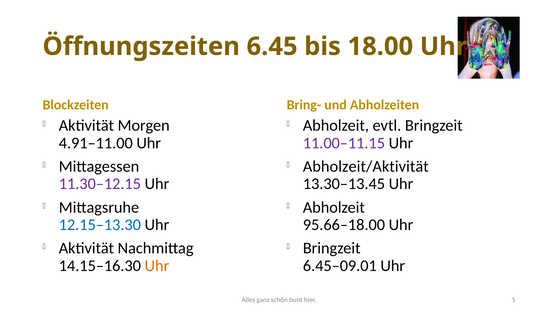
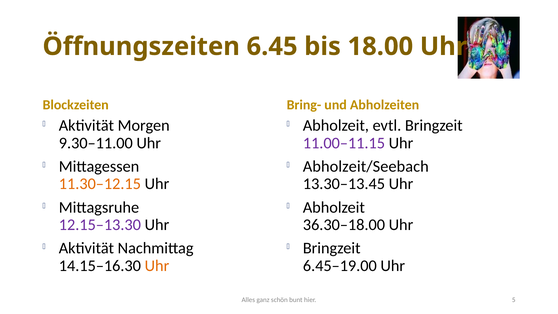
4.91–11.00: 4.91–11.00 -> 9.30–11.00 (96, 143)
Abholzeit/Aktivität: Abholzeit/Aktivität -> Abholzeit/Seebach (366, 166)
11.30–12.15 colour: purple -> orange (100, 184)
12.15–13.30 colour: blue -> purple (100, 225)
95.66–18.00: 95.66–18.00 -> 36.30–18.00 (344, 225)
6.45–09.01: 6.45–09.01 -> 6.45–19.00 (340, 266)
